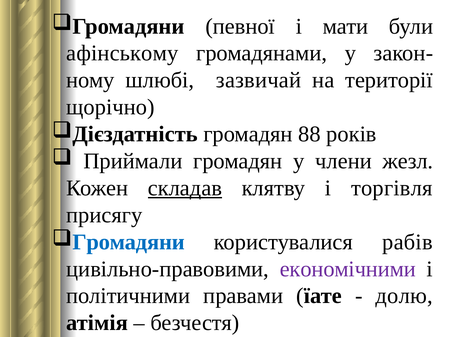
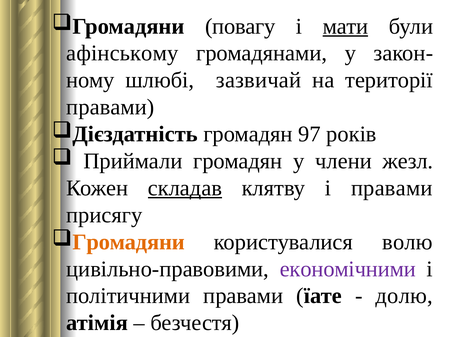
певної: певної -> повагу (240, 26)
мати underline: none -> present (346, 26)
щорічно: щорічно -> правами (110, 107)
88: 88 -> 97 (309, 134)
і торгівля: торгівля -> правами (392, 188)
Громадяни colour: blue -> orange (129, 242)
рабів: рабів -> волю (408, 242)
